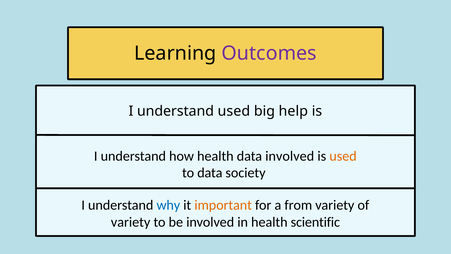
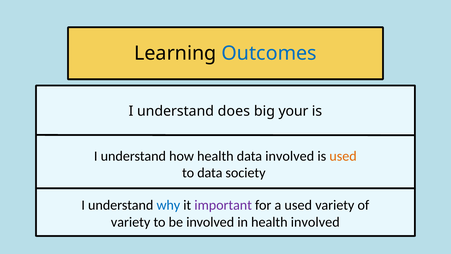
Outcomes colour: purple -> blue (269, 53)
understand used: used -> does (234, 111)
help: help -> your (293, 111)
important colour: orange -> purple (223, 205)
a from: from -> used (298, 205)
health scientific: scientific -> involved (315, 222)
